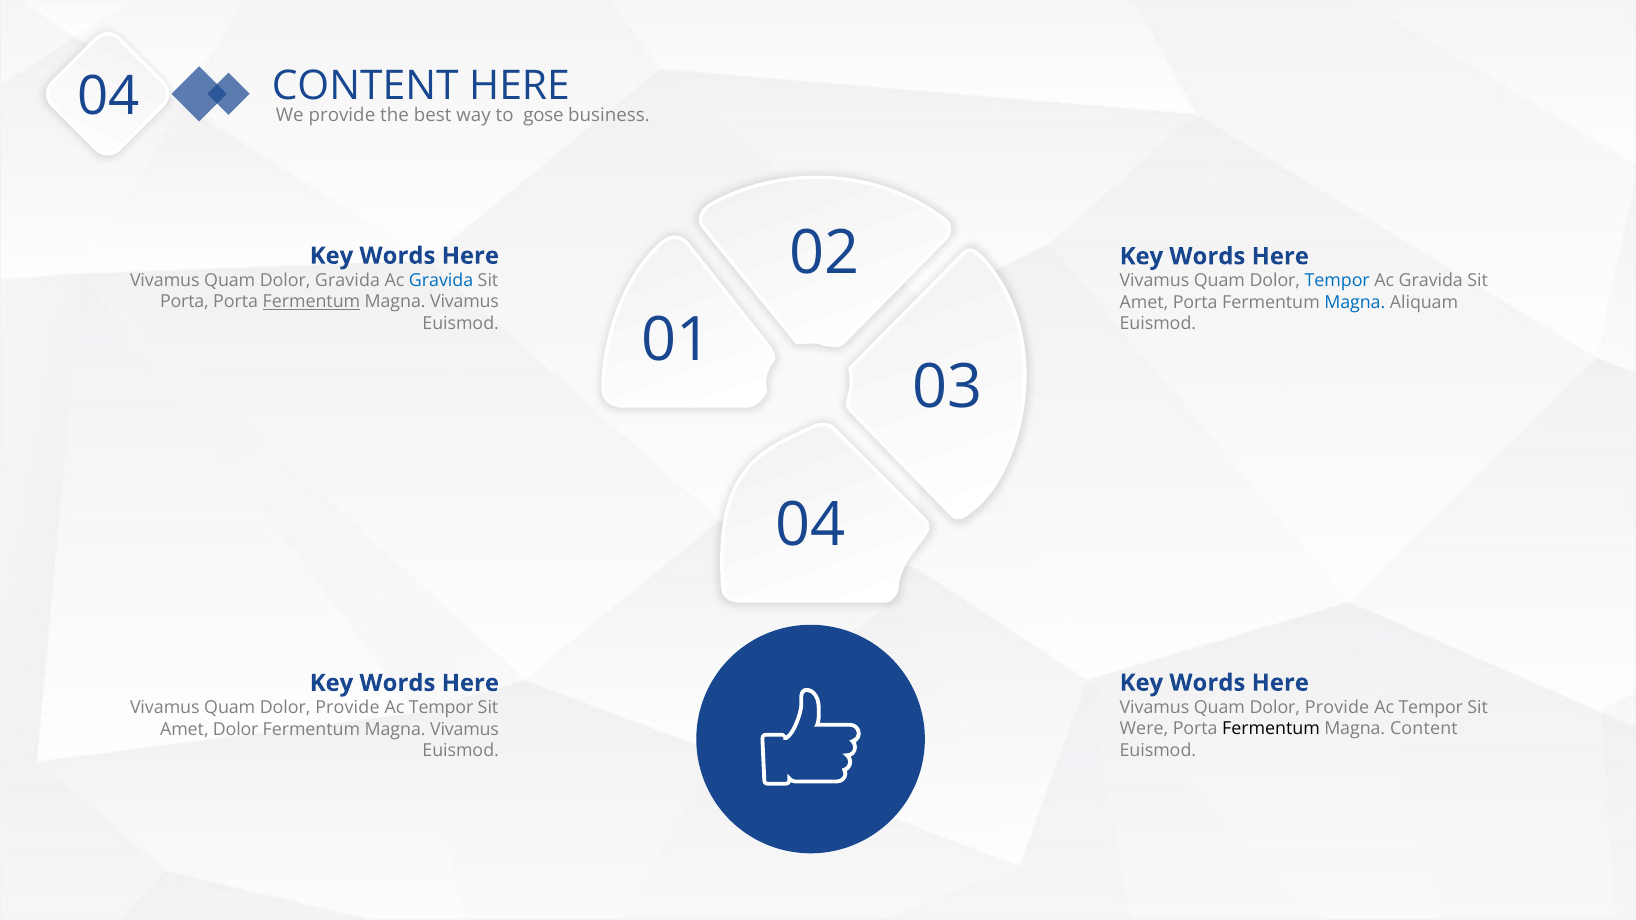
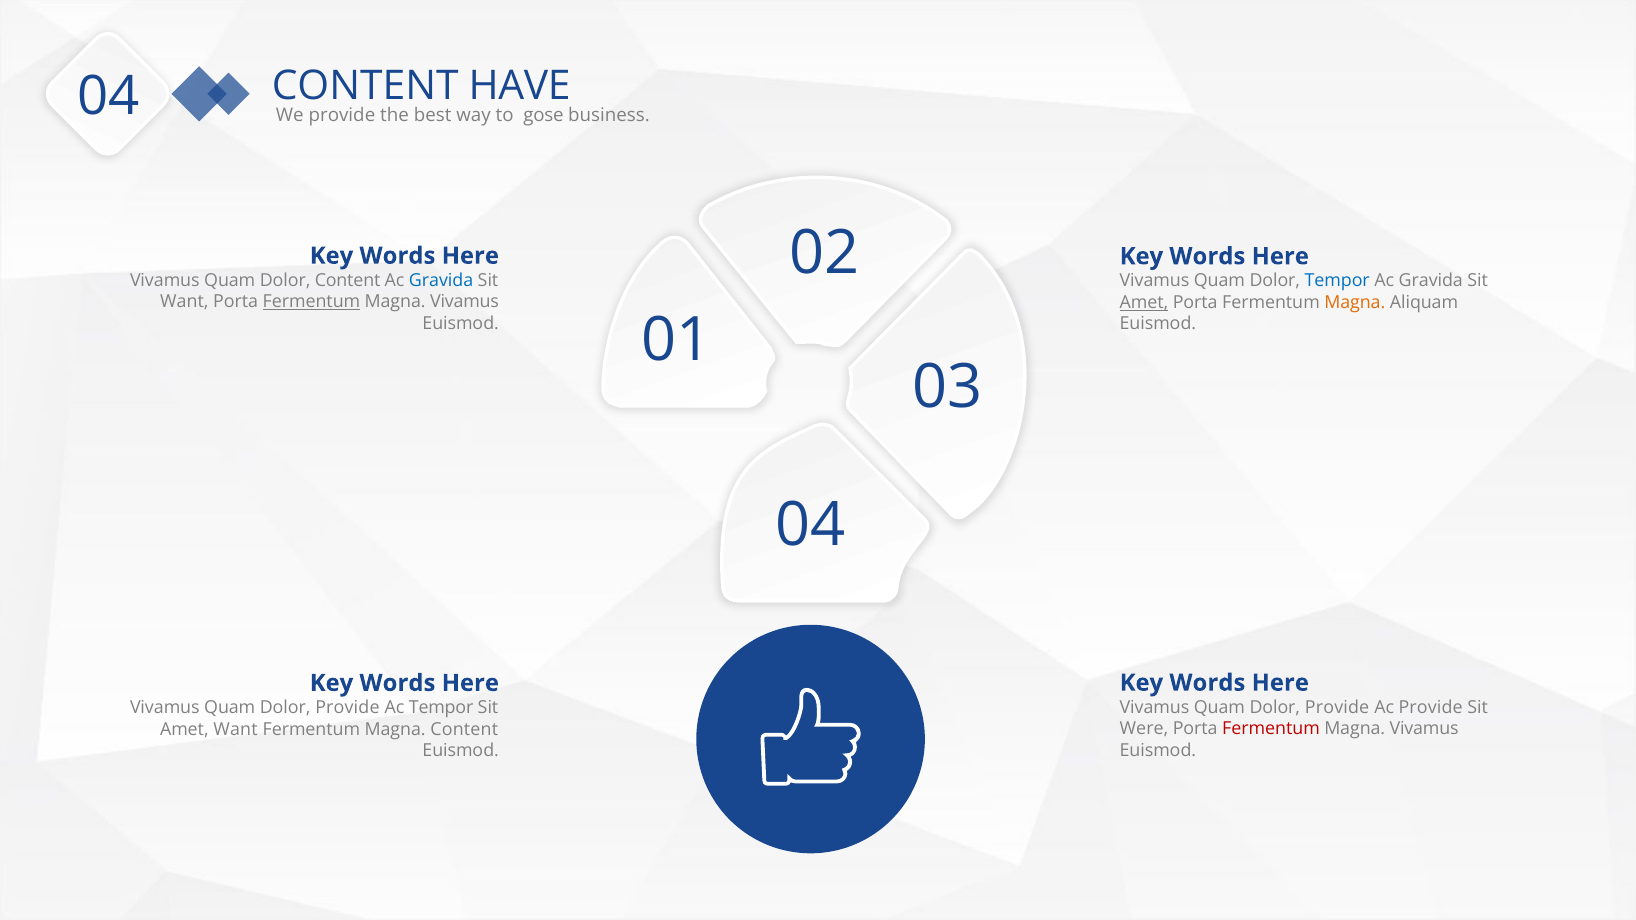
CONTENT HERE: HERE -> HAVE (520, 86)
Dolor Gravida: Gravida -> Content (348, 281)
Porta: Porta -> Want (184, 302)
Amet underline: none -> present (1144, 303)
Magna colour: blue -> orange (1355, 303)
Tempor: Tempor -> Provide (1431, 708)
Fermentum colour: black -> red (1271, 729)
Content: Content -> Vivamus (1424, 729)
Amet Dolor: Dolor -> Want (236, 729)
Vivamus: Vivamus -> Content (464, 729)
